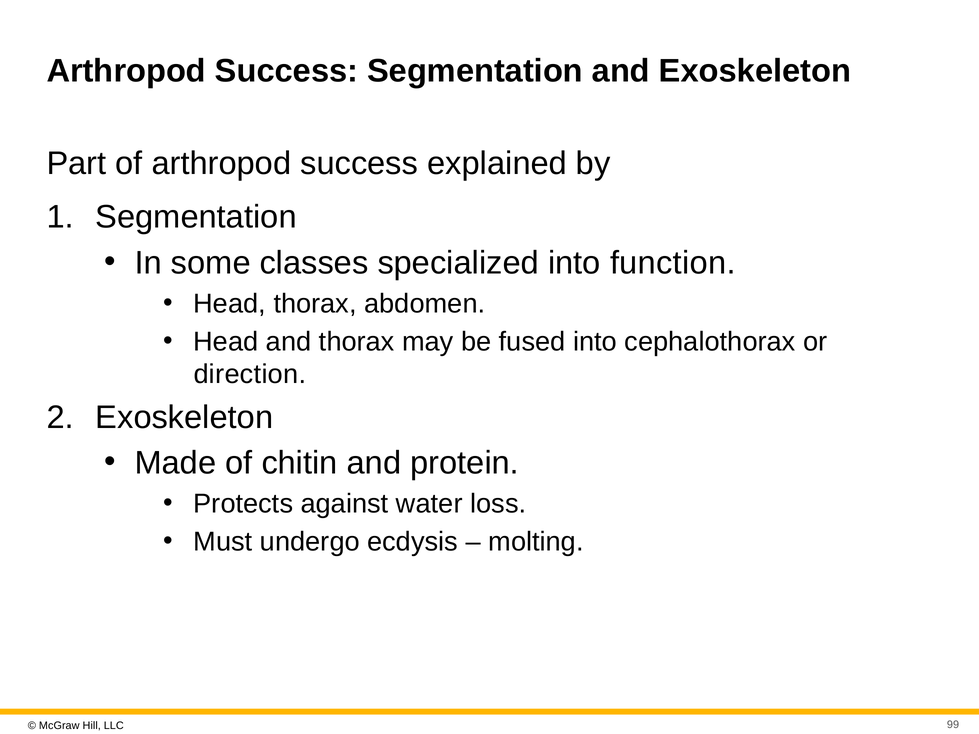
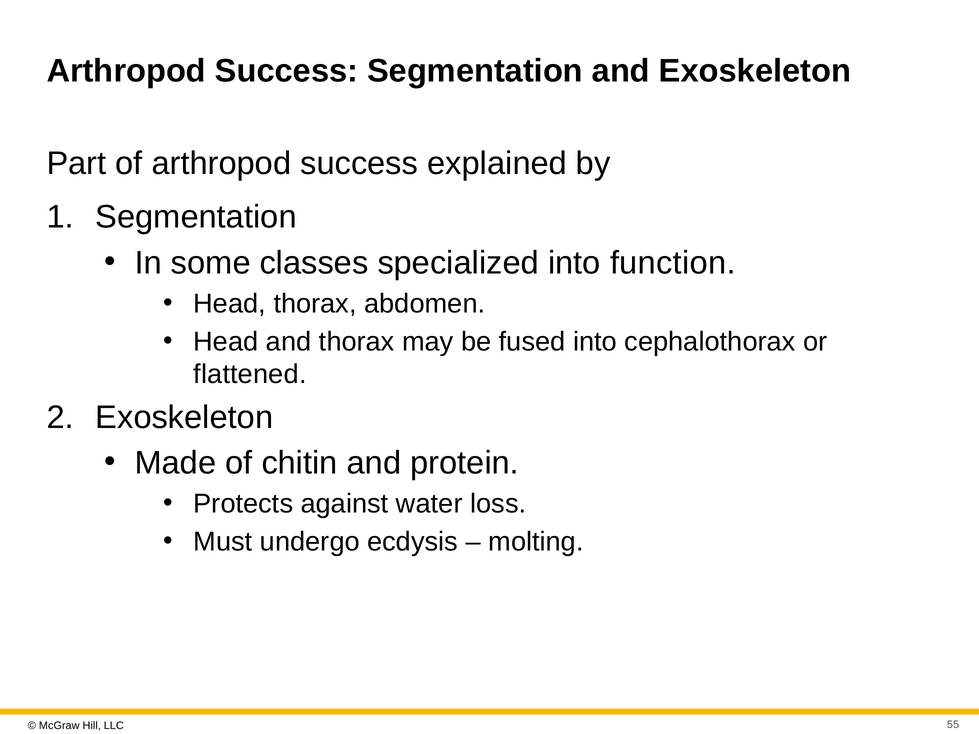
direction: direction -> flattened (250, 375)
99: 99 -> 55 (953, 725)
